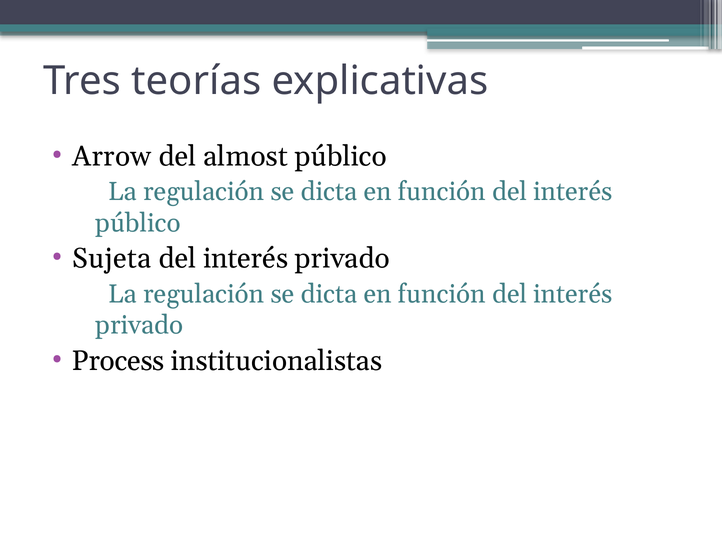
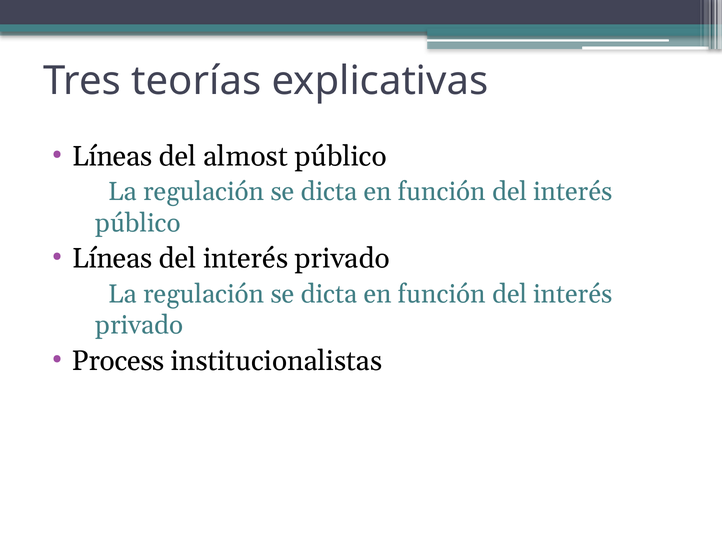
Arrow: Arrow -> Líneas (112, 156)
Sujeta: Sujeta -> Líneas (112, 258)
